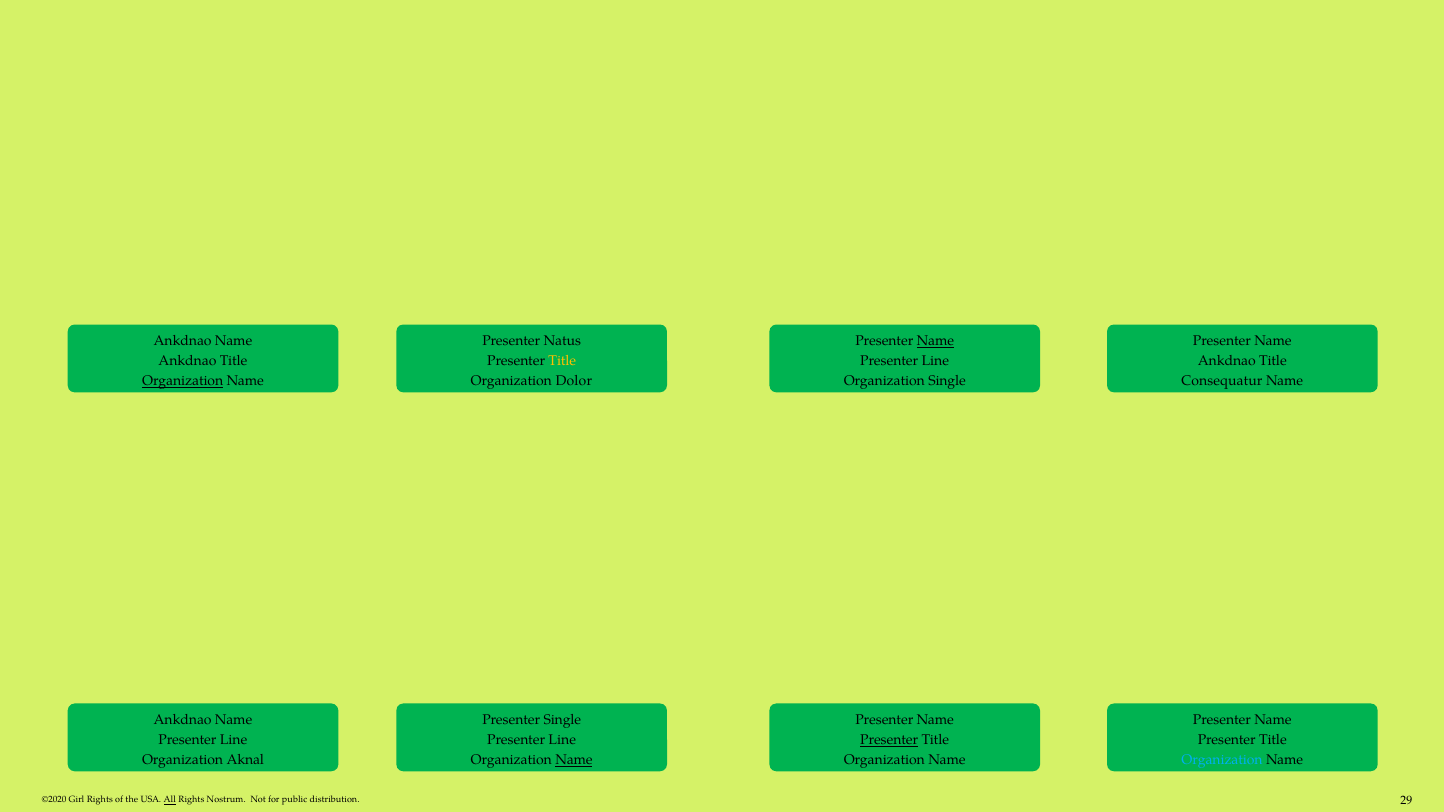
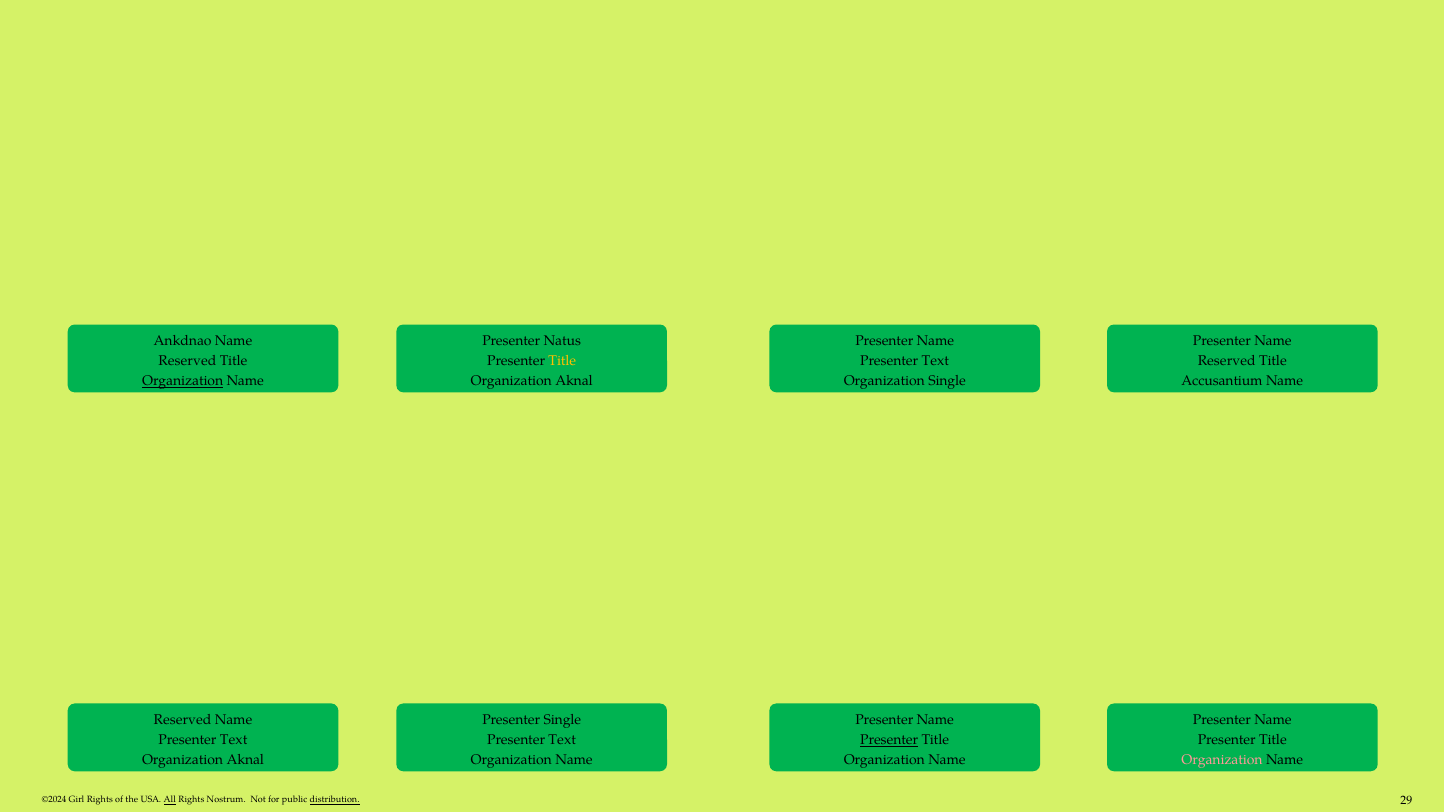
Name underline: present -> none (935, 341)
Ankdnao: Ankdnao -> Reserved (187, 361)
Line: Line -> Text (935, 361)
Ankdnao: Ankdnao -> Reserved (1227, 361)
Dolor: Dolor -> Aknal (574, 381)
Consequatur: Consequatur -> Accusantium (1222, 381)
Ankdnao: Ankdnao -> Reserved (183, 720)
Line: Line -> Text (234, 740)
Line: Line -> Text (562, 740)
Name underline: present -> none (574, 760)
Organization colour: light blue -> pink (1222, 760)
©2020: ©2020 -> ©2024 (54, 800)
distribution underline: none -> present (335, 800)
